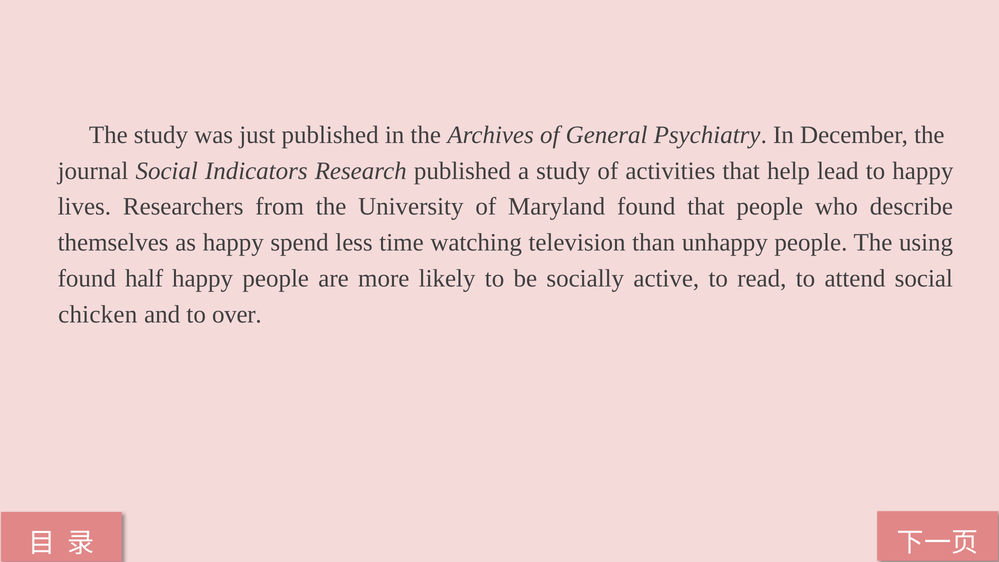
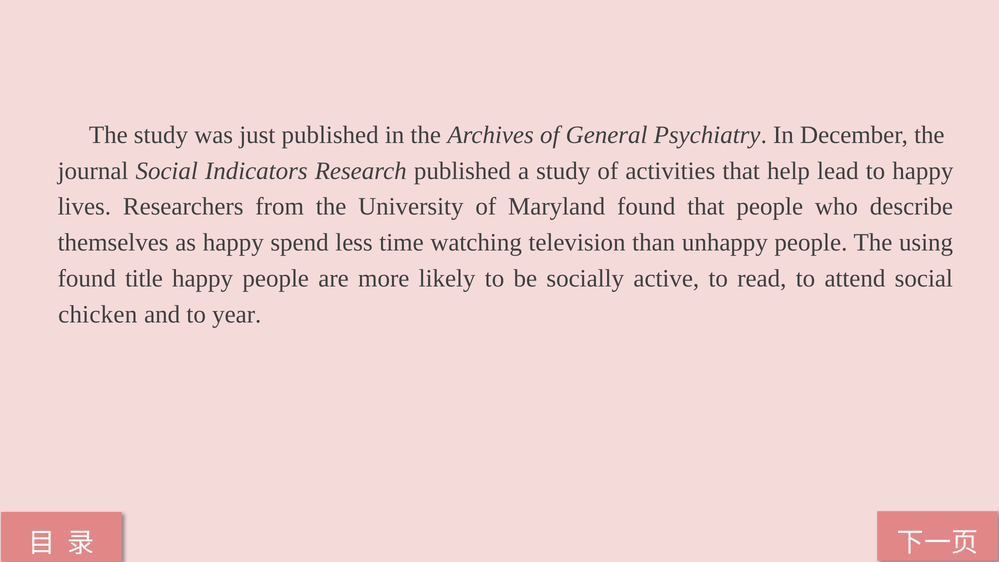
half: half -> title (144, 279)
over: over -> year (237, 315)
